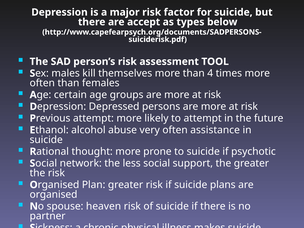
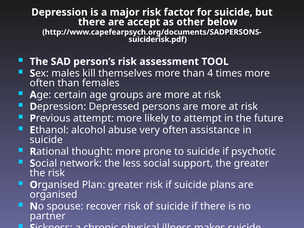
types: types -> other (190, 22)
heaven: heaven -> recover (104, 206)
